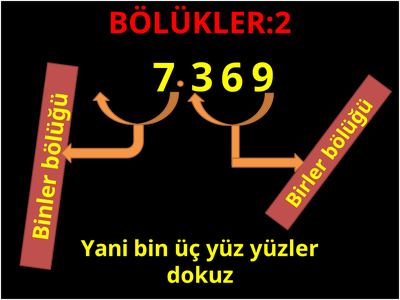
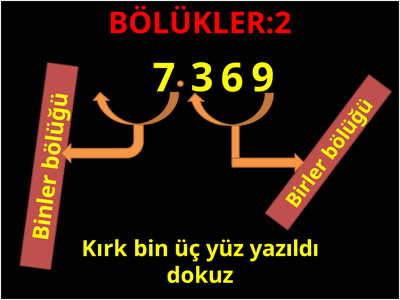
Yani: Yani -> Kırk (104, 249)
yüzler: yüzler -> yazıldı (284, 249)
